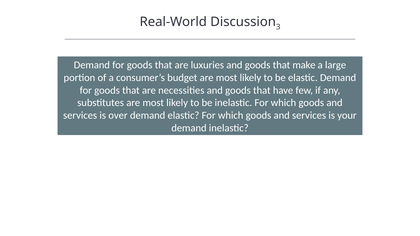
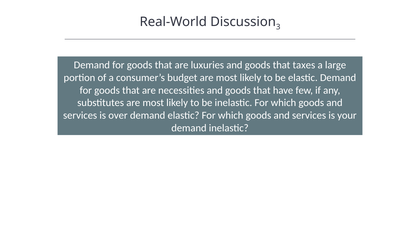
make: make -> taxes (304, 65)
